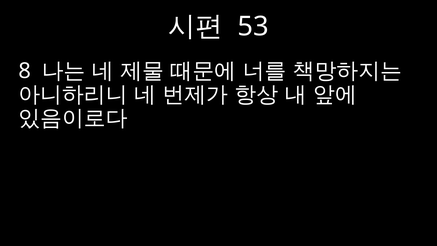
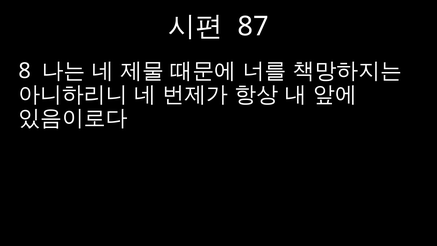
53: 53 -> 87 (253, 26)
